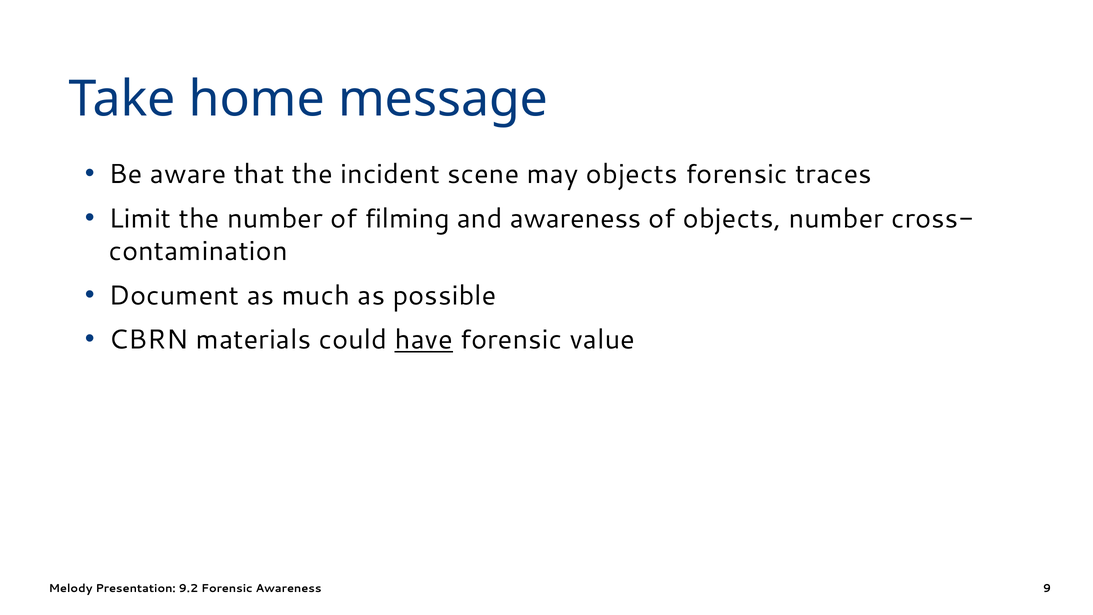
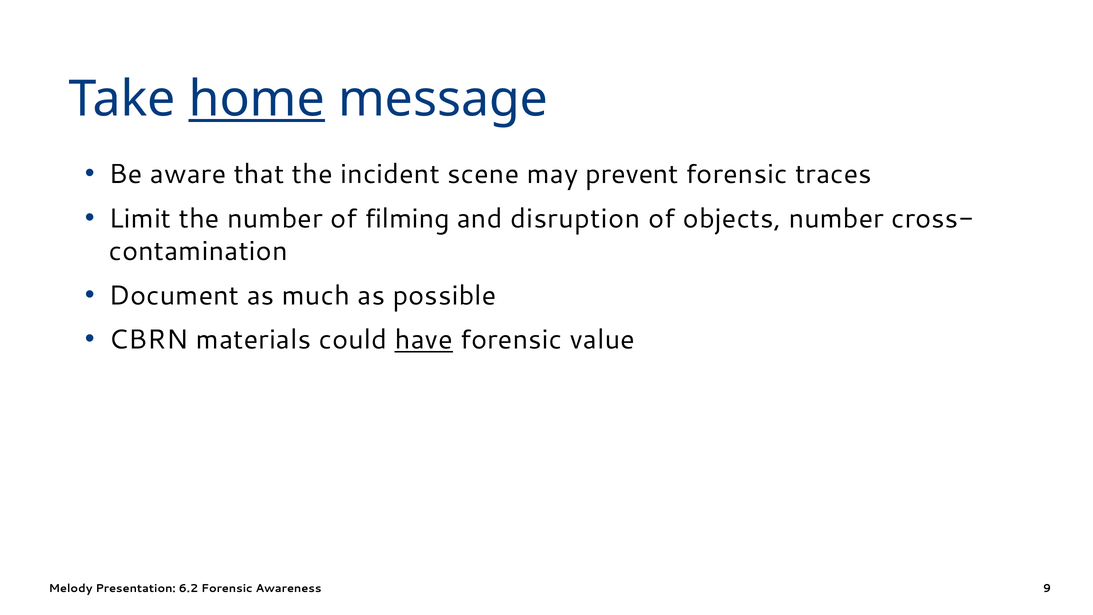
home underline: none -> present (257, 99)
may objects: objects -> prevent (632, 174)
and awareness: awareness -> disruption (575, 219)
9.2: 9.2 -> 6.2 (188, 588)
